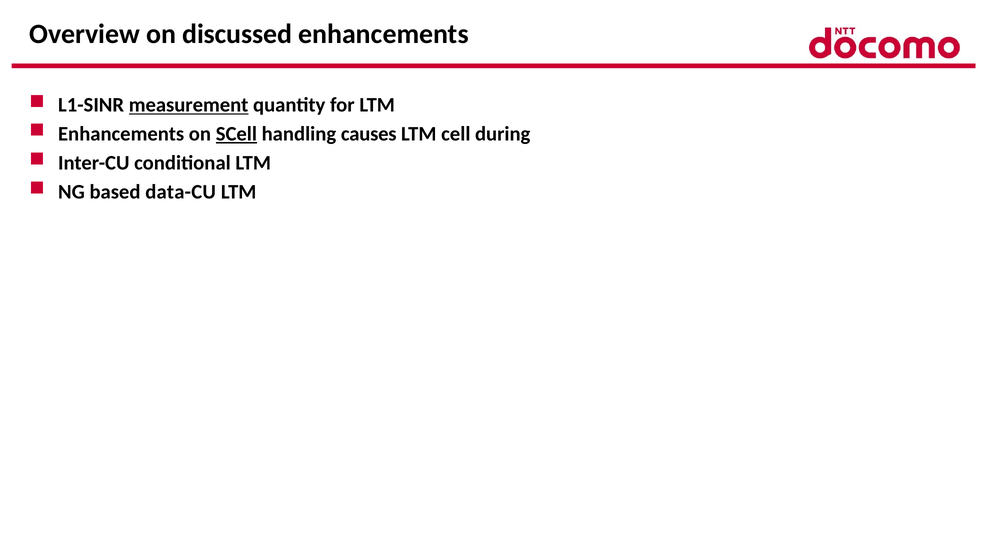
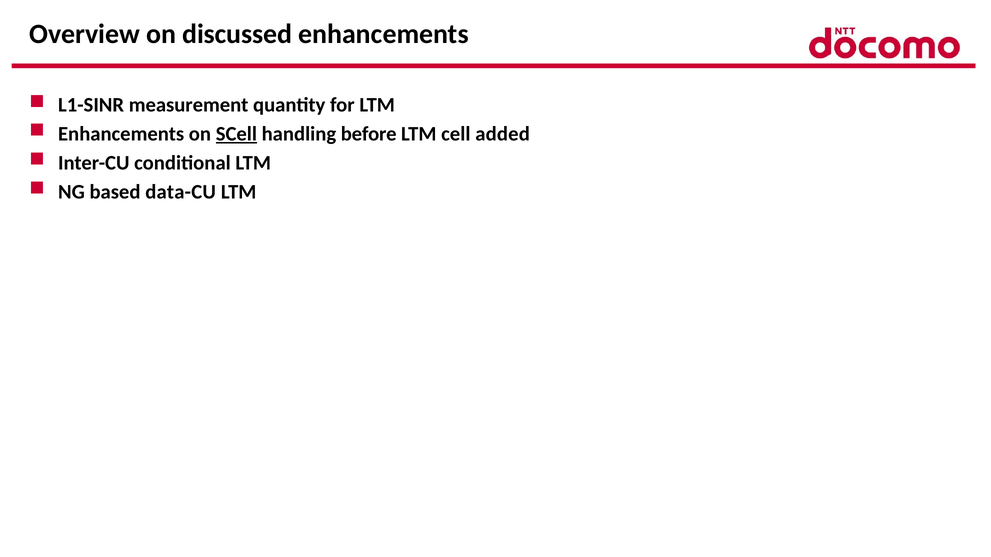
measurement underline: present -> none (189, 105)
causes: causes -> before (369, 134)
during: during -> added (503, 134)
